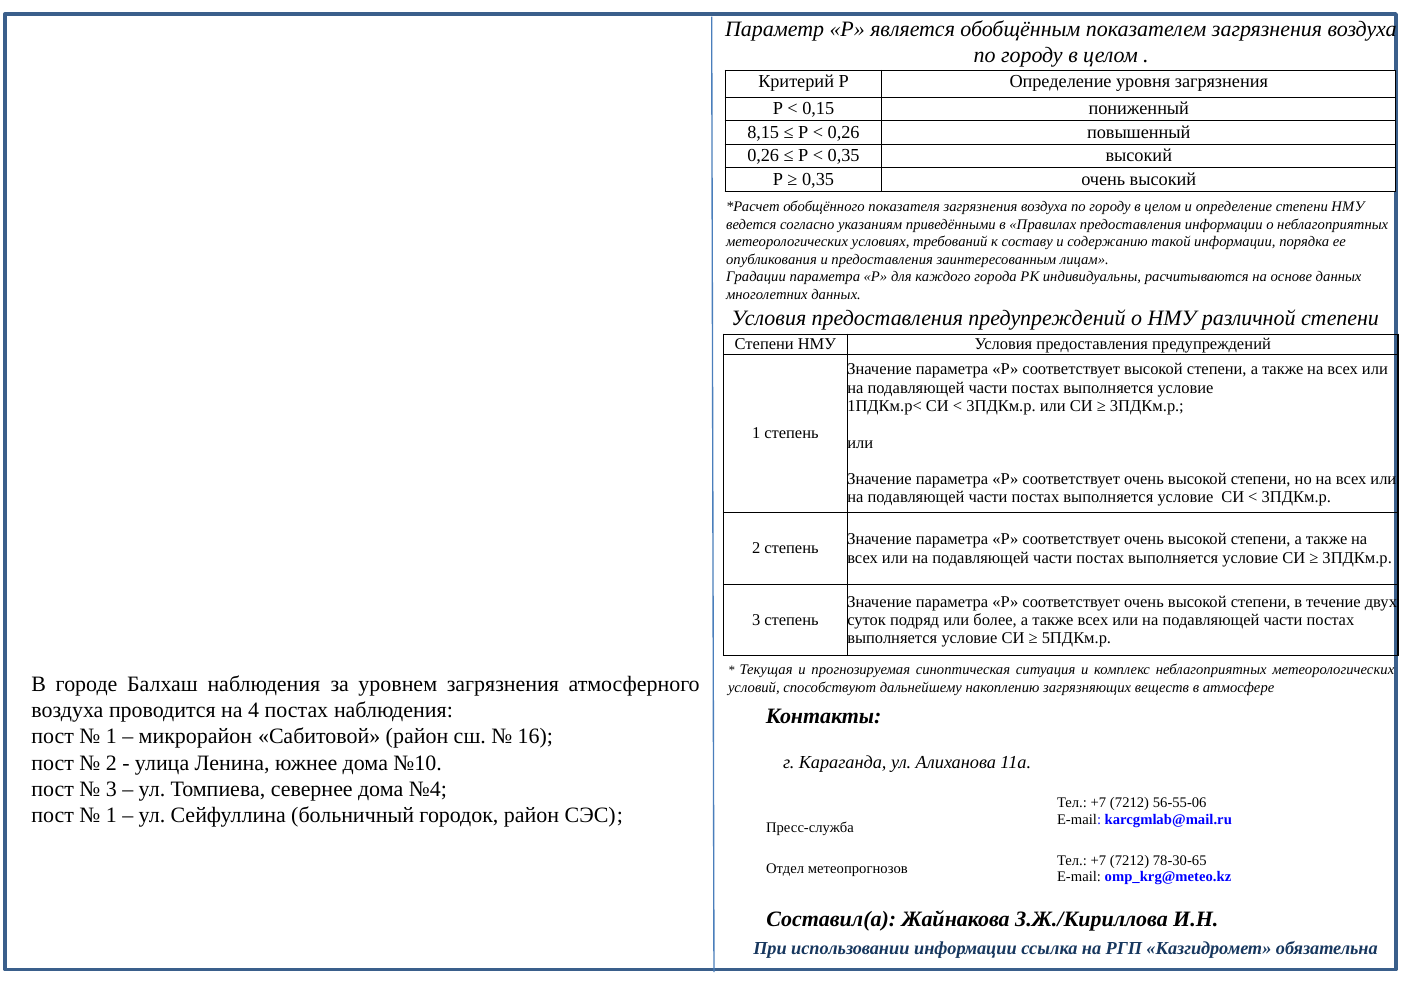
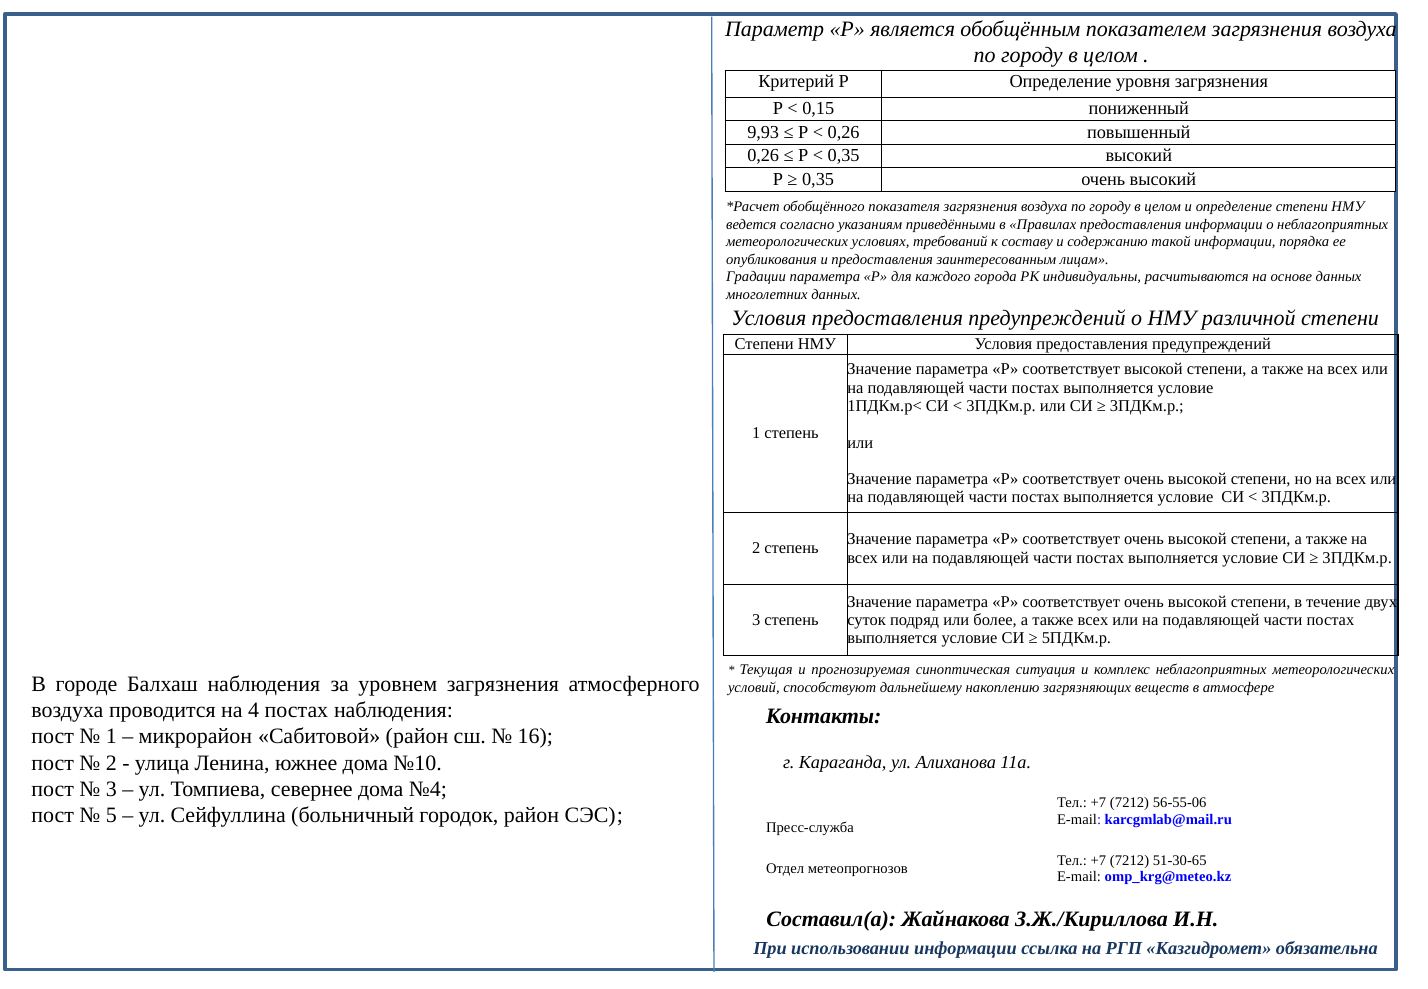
8,15: 8,15 -> 9,93 (763, 132)
1: 1 -> 5 (111, 815)
78-30-65: 78-30-65 -> 51-30-65 (1180, 860)
